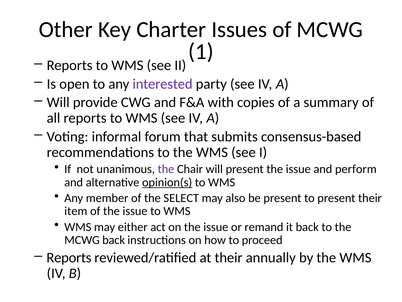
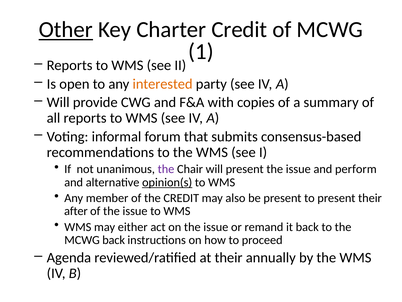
Other underline: none -> present (66, 30)
Charter Issues: Issues -> Credit (239, 30)
interested colour: purple -> orange (163, 84)
the SELECT: SELECT -> CREDIT (181, 198)
item: item -> after (76, 211)
Reports: Reports -> Agenda (69, 257)
